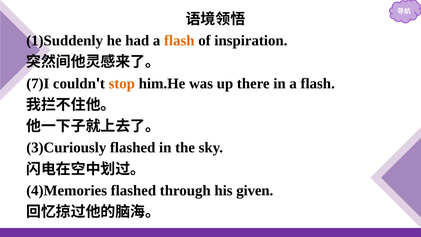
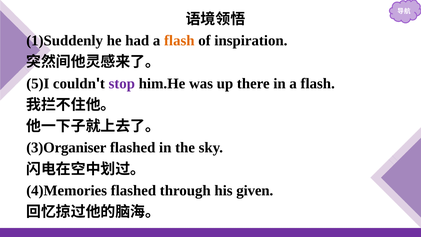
7)I: 7)I -> 5)I (38, 83)
stop colour: orange -> purple (122, 83)
3)Curiously: 3)Curiously -> 3)Organiser (66, 148)
